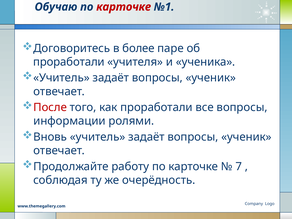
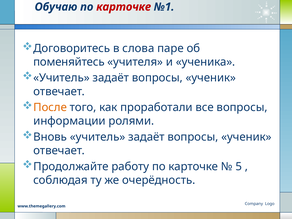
более: более -> слова (138, 48)
проработали: проработали -> поменяйтесь (69, 62)
После colour: red -> orange (50, 107)
7: 7 -> 5 (239, 166)
